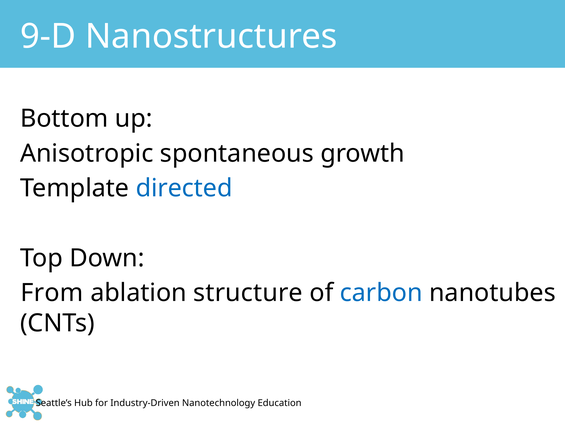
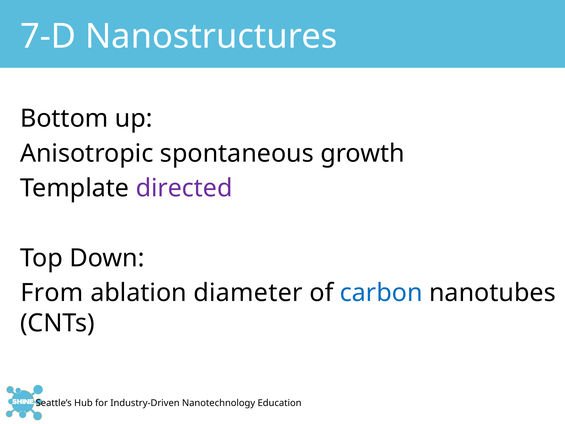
9-D: 9-D -> 7-D (48, 36)
directed colour: blue -> purple (184, 188)
structure: structure -> diameter (248, 293)
